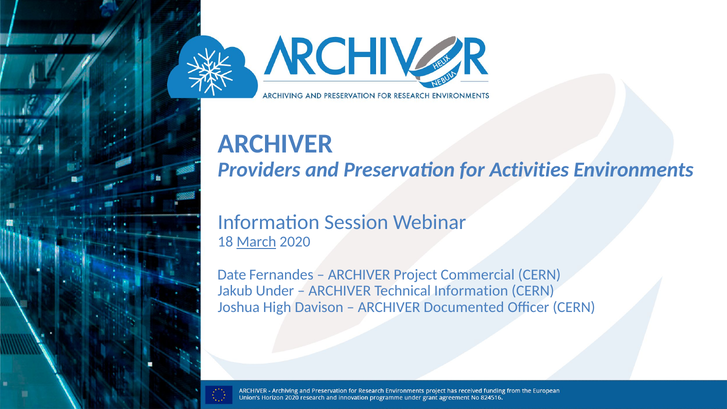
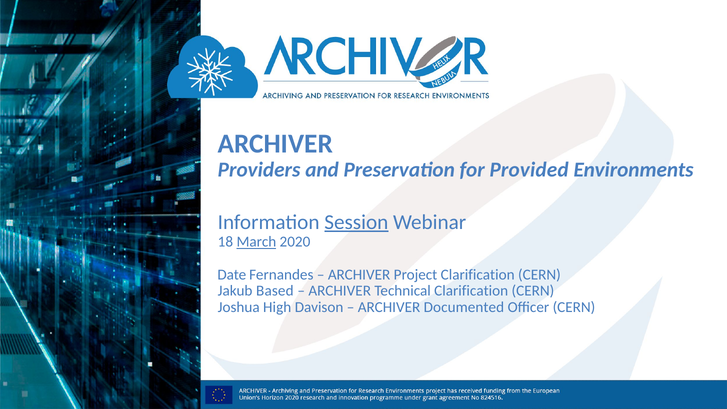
Activities: Activities -> Provided (529, 170)
Session underline: none -> present (356, 222)
Project Commercial: Commercial -> Clarification (478, 275)
Under: Under -> Based (275, 291)
Technical Information: Information -> Clarification (471, 291)
